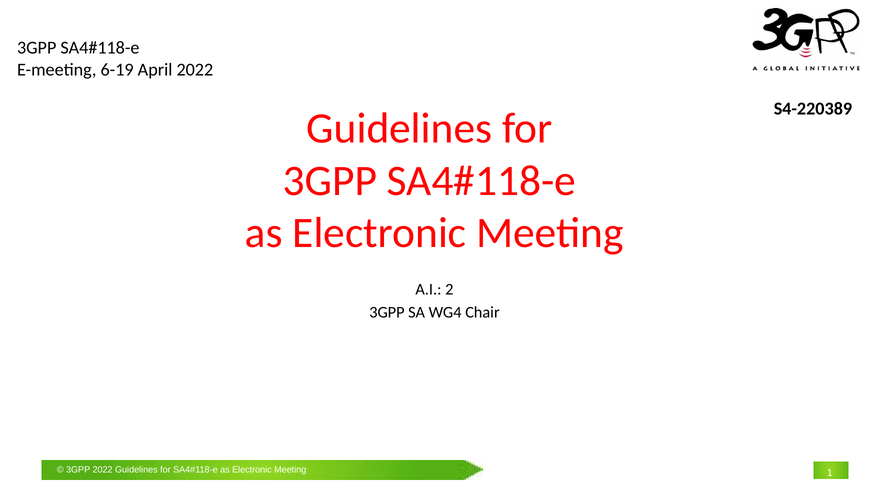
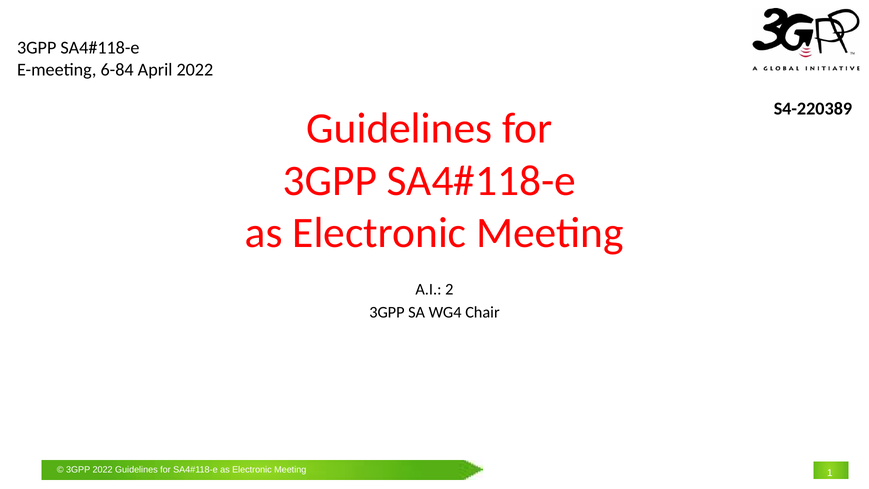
6-19: 6-19 -> 6-84 (117, 70)
